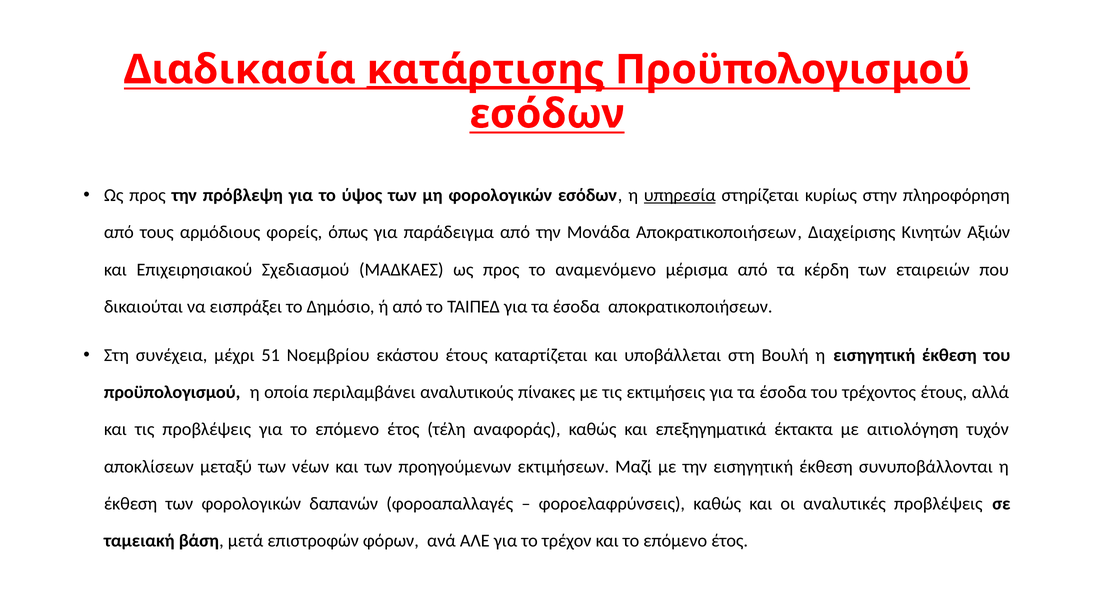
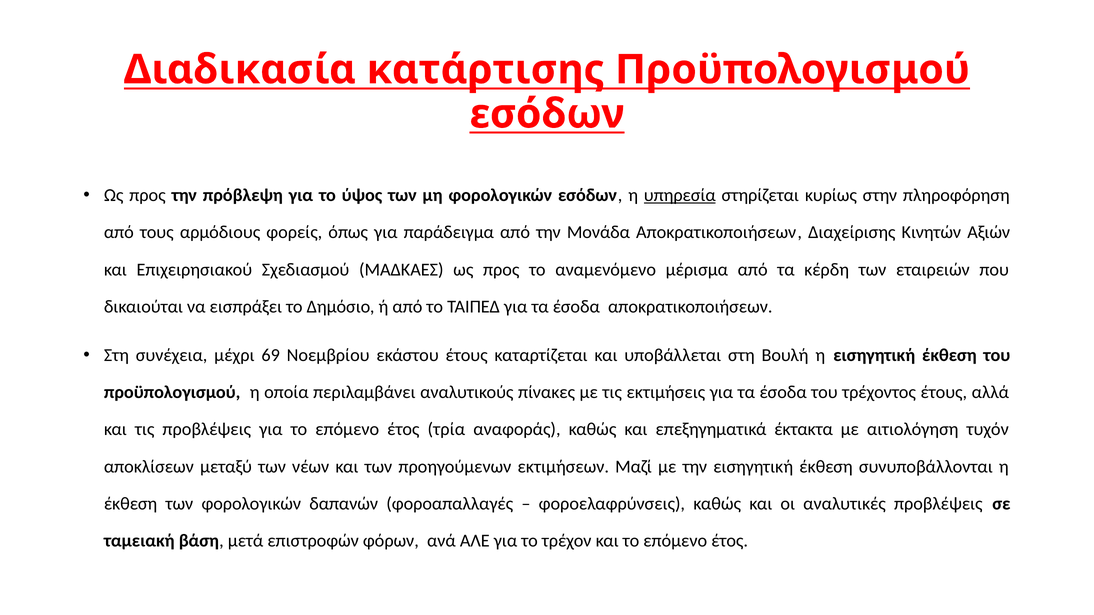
κατάρτισης underline: present -> none (486, 70)
51: 51 -> 69 (271, 355)
τέλη: τέλη -> τρία (446, 430)
